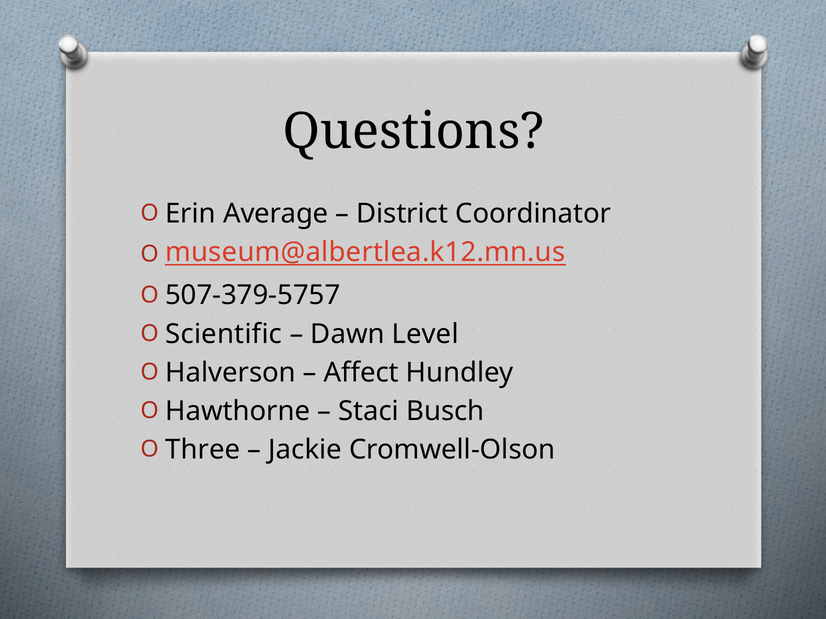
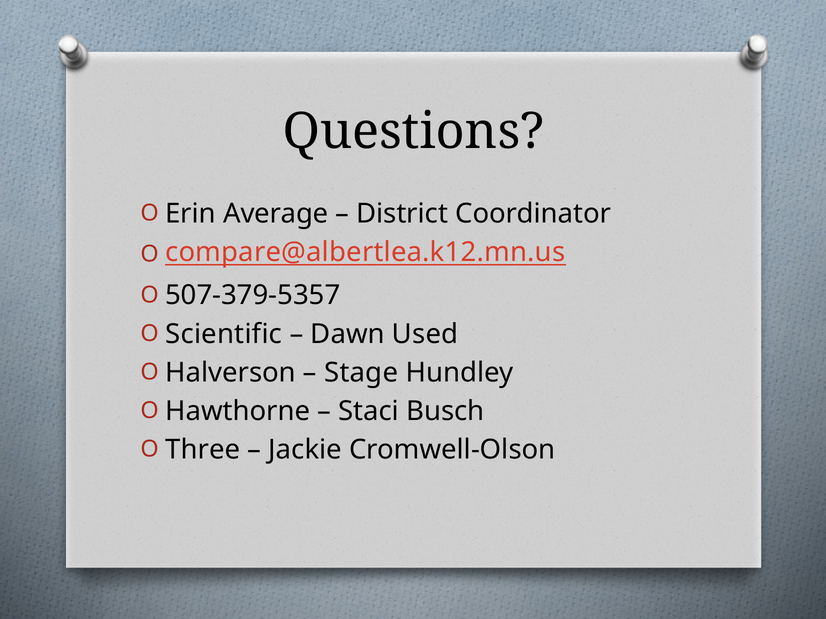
museum@albertlea.k12.mn.us: museum@albertlea.k12.mn.us -> compare@albertlea.k12.mn.us (365, 253)
507-379-5757: 507-379-5757 -> 507-379-5357 (253, 296)
Level: Level -> Used (425, 334)
Affect: Affect -> Stage (361, 373)
